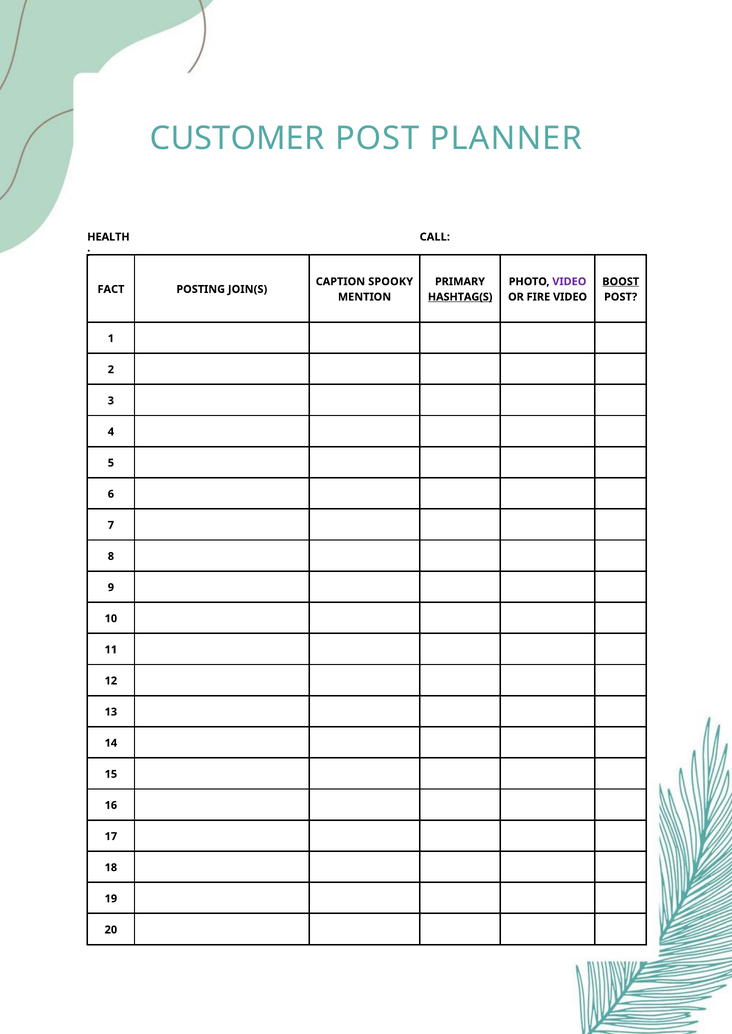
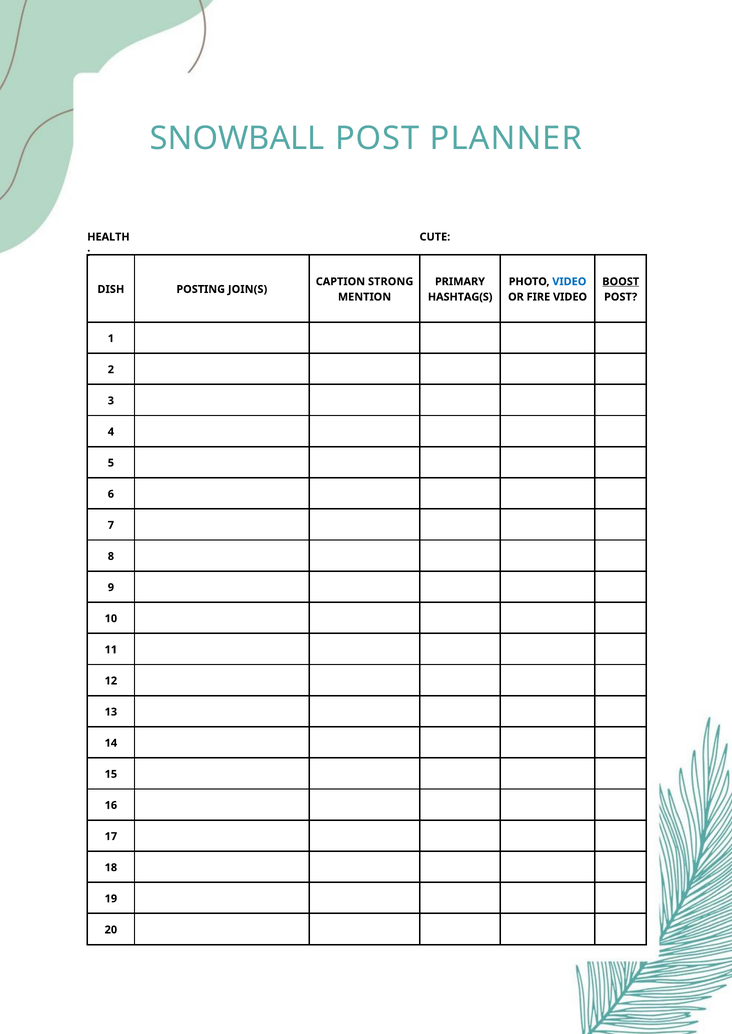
CUSTOMER: CUSTOMER -> SNOWBALL (237, 138)
CALL: CALL -> CUTE (435, 237)
SPOOKY: SPOOKY -> STRONG (391, 282)
VIDEO colour: purple -> blue (569, 282)
FACT: FACT -> DISH (111, 289)
HASHTAG(S underline: present -> none (460, 297)
